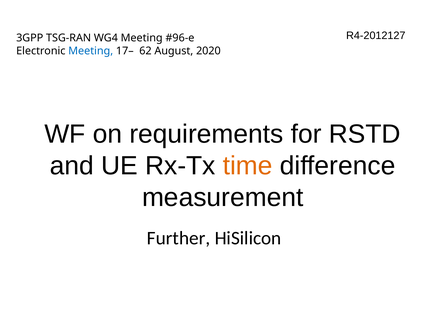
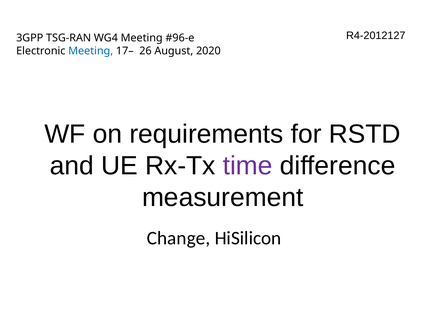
62: 62 -> 26 (145, 51)
time colour: orange -> purple (248, 166)
Further: Further -> Change (179, 238)
